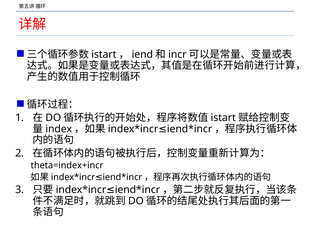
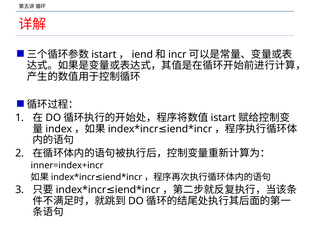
theta=index+incr: theta=index+incr -> inner=index+incr (67, 166)
